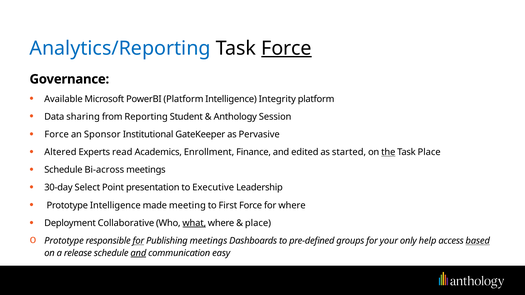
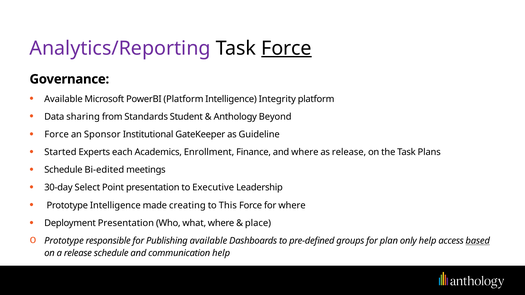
Analytics/Reporting colour: blue -> purple (120, 48)
Reporting: Reporting -> Standards (146, 117)
Session: Session -> Beyond (275, 117)
Pervasive: Pervasive -> Guideline (259, 135)
Altered: Altered -> Started (60, 152)
read: read -> each (122, 152)
and edited: edited -> where (305, 152)
as started: started -> release (349, 152)
the underline: present -> none (388, 152)
Task Place: Place -> Plans (429, 152)
Bi-across: Bi-across -> Bi-edited (104, 170)
meeting: meeting -> creating (187, 206)
First: First -> This (228, 206)
Deployment Collaborative: Collaborative -> Presentation (126, 223)
what underline: present -> none (194, 223)
for underline: present -> none (138, 241)
Publishing meetings: meetings -> available (208, 241)
your: your -> plan (389, 241)
and underline: present -> none (138, 253)
communication easy: easy -> help (221, 253)
